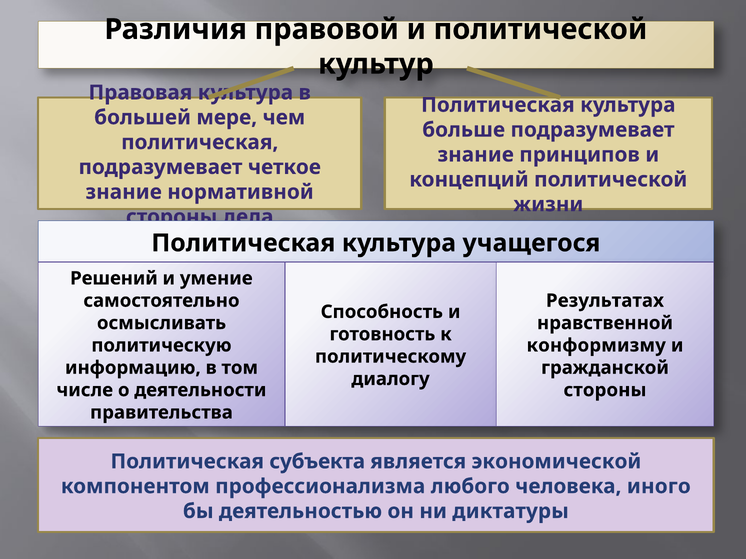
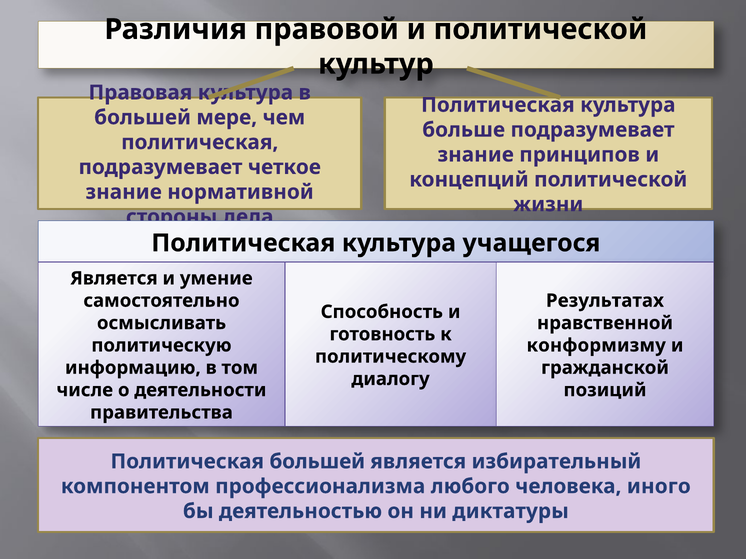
Решений: Решений -> Является (114, 279)
стороны: стороны -> позиций (605, 390)
Политическая субъекта: субъекта -> большей (317, 462)
экономической: экономической -> избирательный (556, 462)
